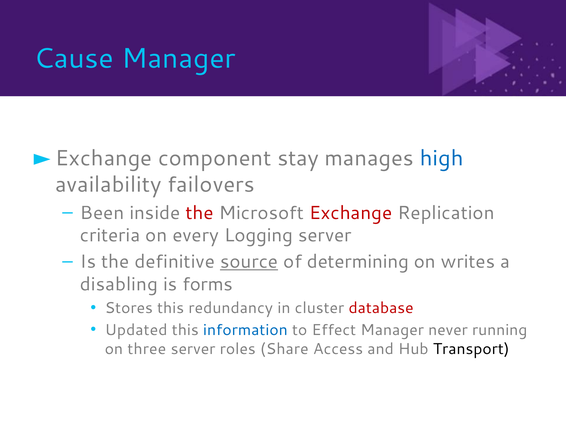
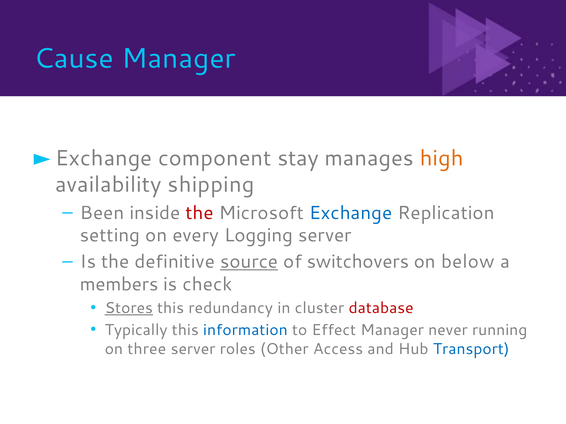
high colour: blue -> orange (442, 159)
failovers: failovers -> shipping (211, 185)
Exchange colour: red -> blue (351, 213)
criteria: criteria -> setting (110, 236)
determining: determining -> switchovers (358, 262)
writes: writes -> below (468, 262)
disabling: disabling -> members (119, 285)
forms: forms -> check (207, 285)
Stores underline: none -> present (129, 308)
Updated: Updated -> Typically (136, 330)
Share: Share -> Other (284, 349)
Transport colour: black -> blue (471, 349)
